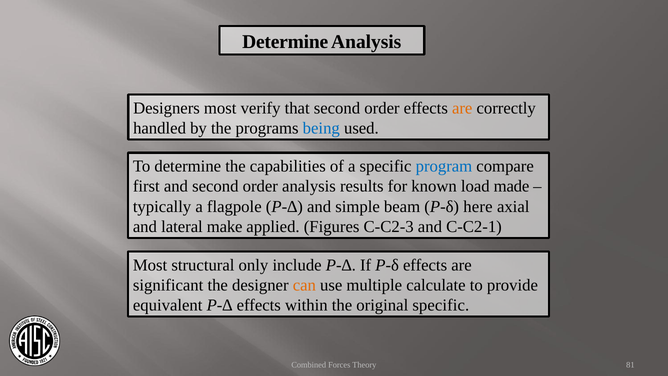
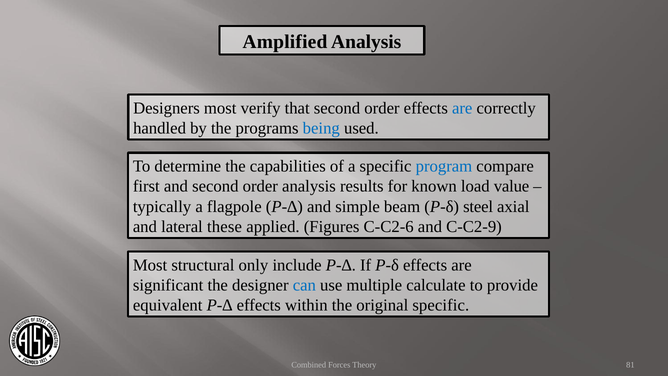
Determine: Determine -> Amplified (285, 42)
are colour: orange -> blue (462, 108)
made: made -> value (512, 186)
here: here -> steel (478, 206)
make: make -> these (224, 226)
C-C2-3: C-C2-3 -> C-C2-6 (389, 226)
C-C2-1: C-C2-1 -> C-C2-9 (474, 226)
can colour: orange -> blue (304, 285)
